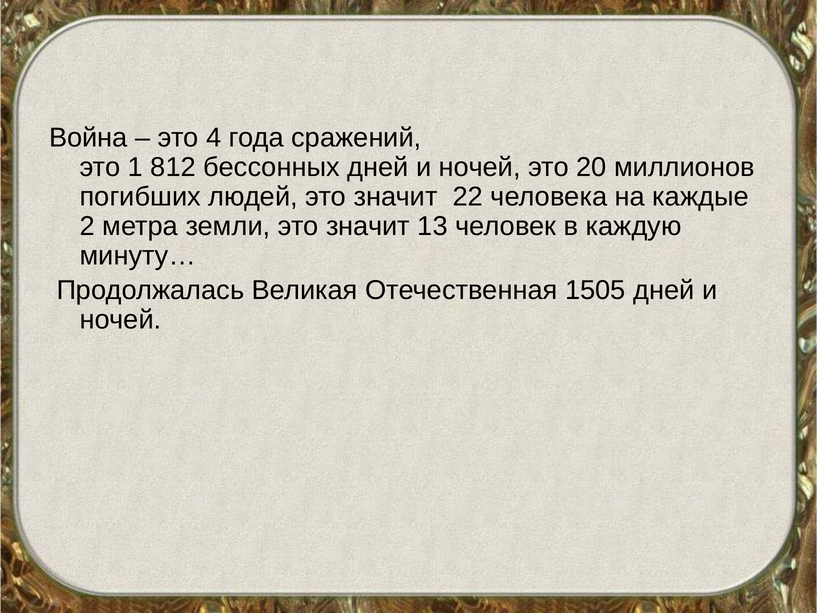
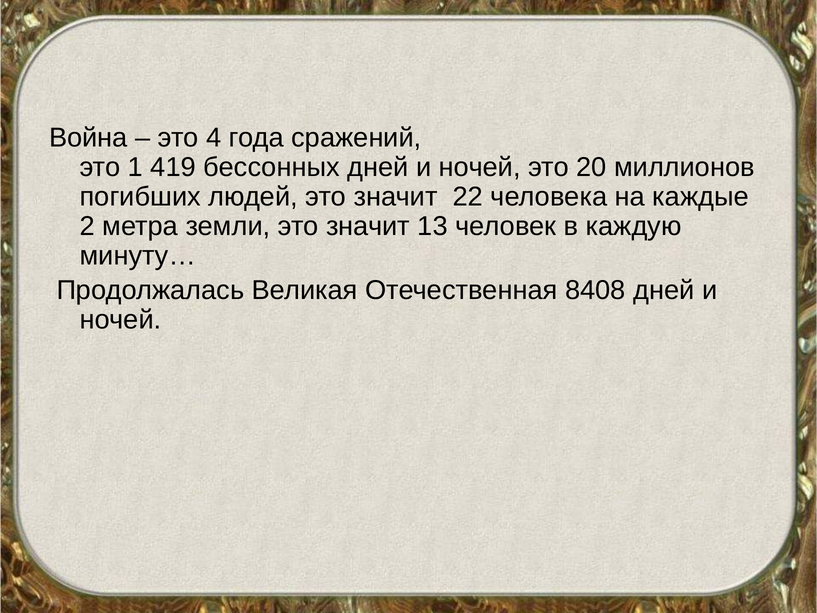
812: 812 -> 419 (173, 167)
1505: 1505 -> 8408 (595, 290)
